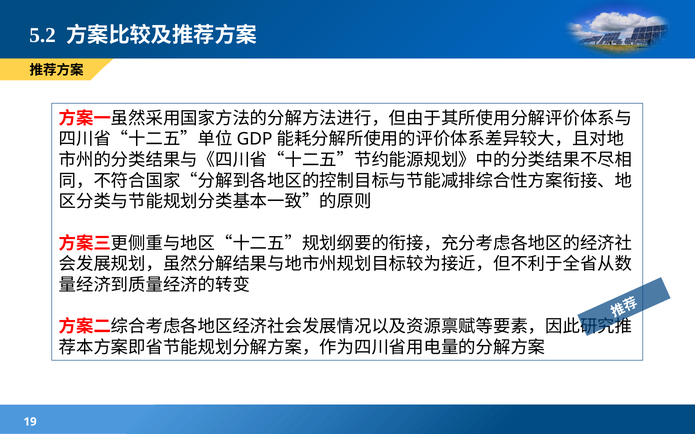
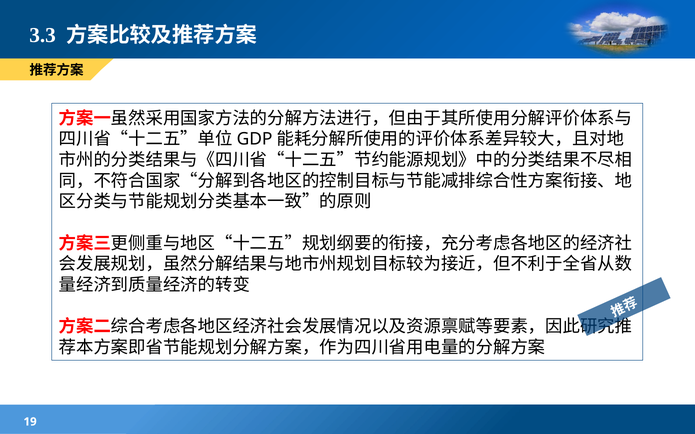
5.2: 5.2 -> 3.3 (43, 35)
